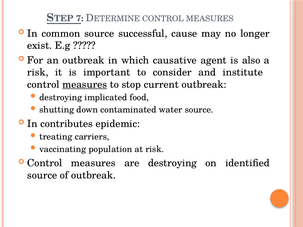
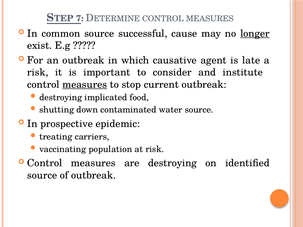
longer underline: none -> present (255, 34)
also: also -> late (251, 60)
contributes: contributes -> prospective (67, 124)
